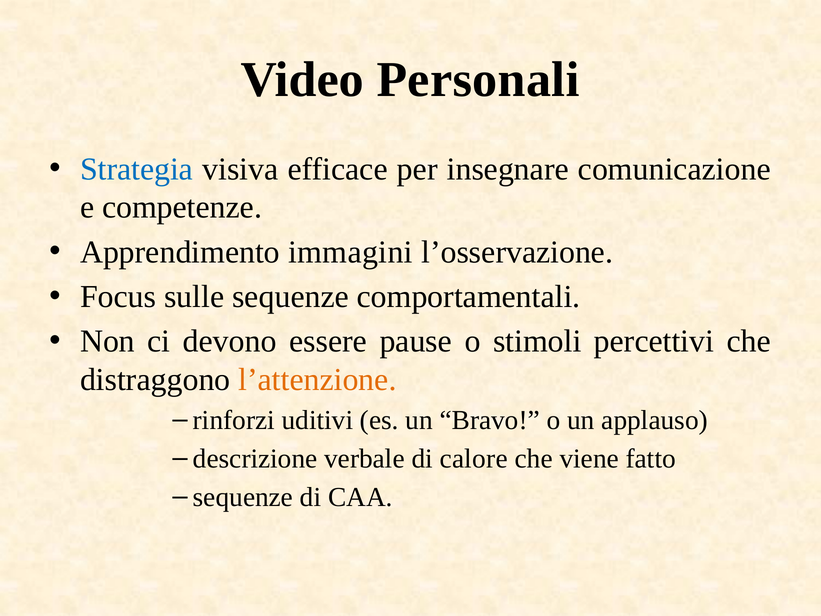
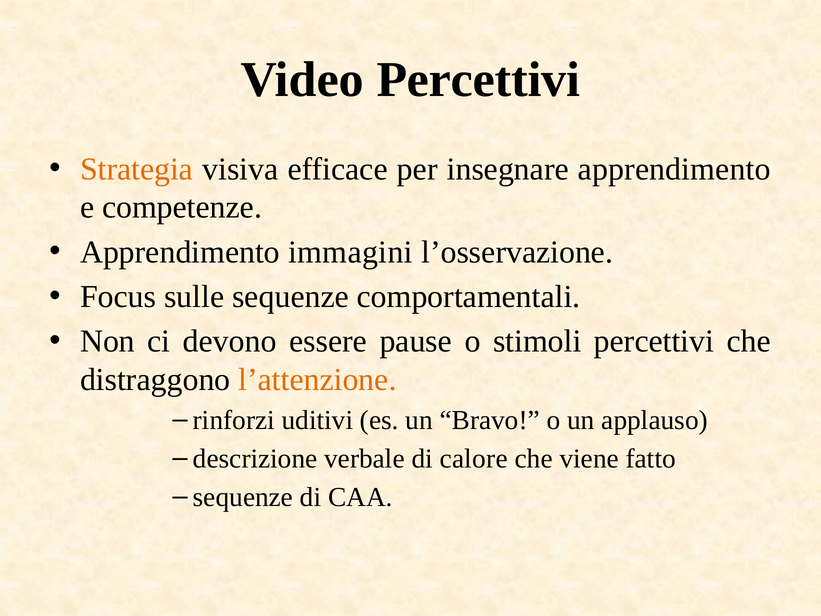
Video Personali: Personali -> Percettivi (478, 79)
Strategia colour: blue -> orange (137, 169)
insegnare comunicazione: comunicazione -> apprendimento (674, 169)
